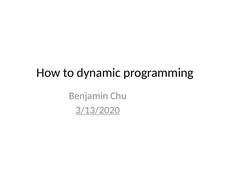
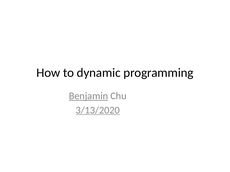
Benjamin underline: none -> present (88, 96)
